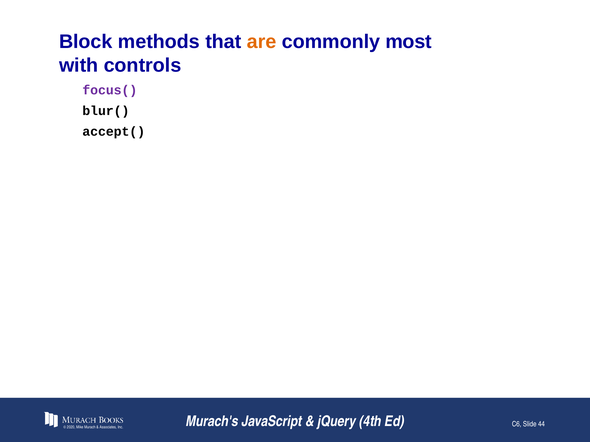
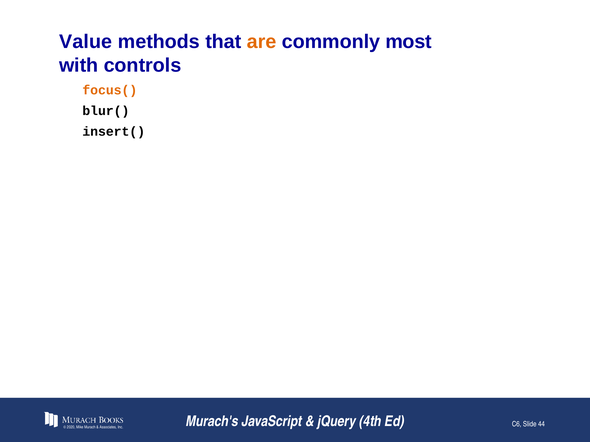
Block: Block -> Value (86, 42)
focus( colour: purple -> orange (110, 90)
accept(: accept( -> insert( (114, 132)
